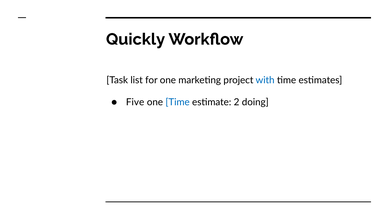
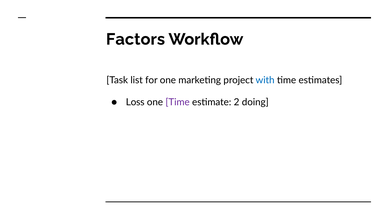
Quickly: Quickly -> Factors (135, 39)
Five: Five -> Loss (135, 102)
Time colour: blue -> purple (178, 102)
